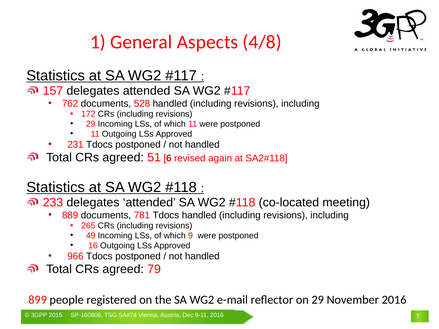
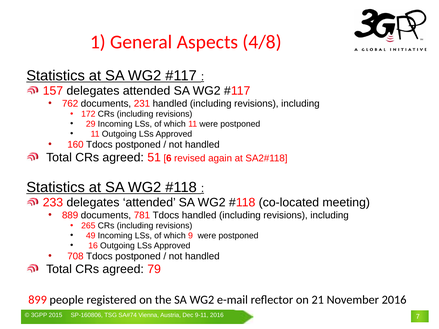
528: 528 -> 231 (142, 104)
231: 231 -> 160 (75, 145)
966: 966 -> 708 (75, 256)
on 29: 29 -> 21 (318, 300)
